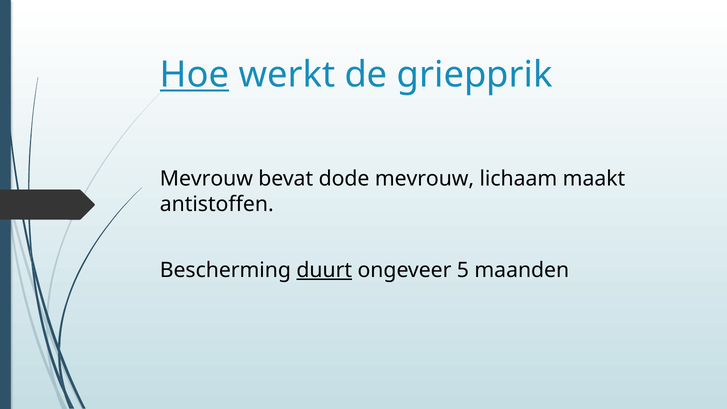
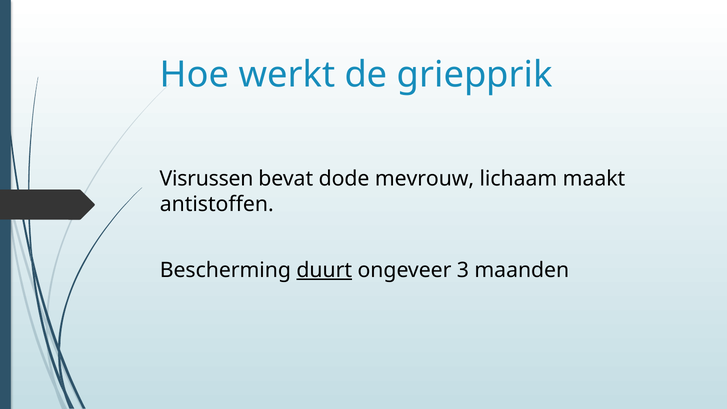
Hoe underline: present -> none (195, 75)
Mevrouw: Mevrouw -> Visrussen (206, 179)
5: 5 -> 3 (463, 270)
